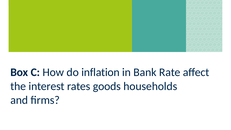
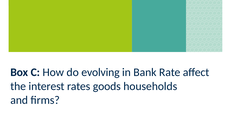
inflation: inflation -> evolving (101, 72)
